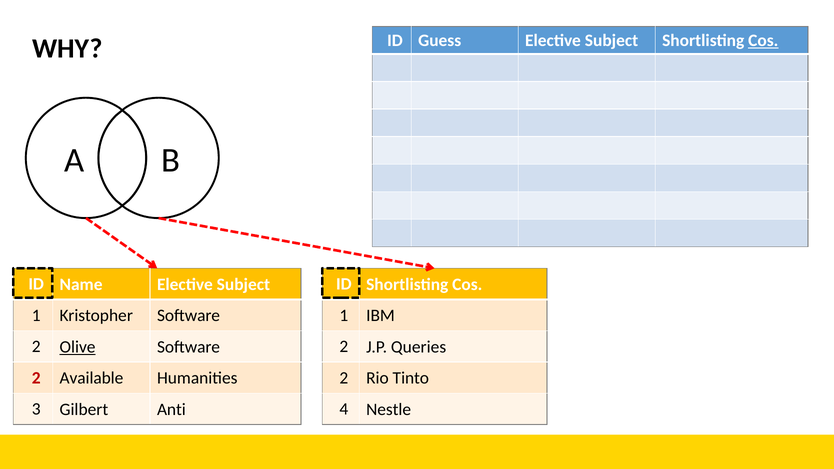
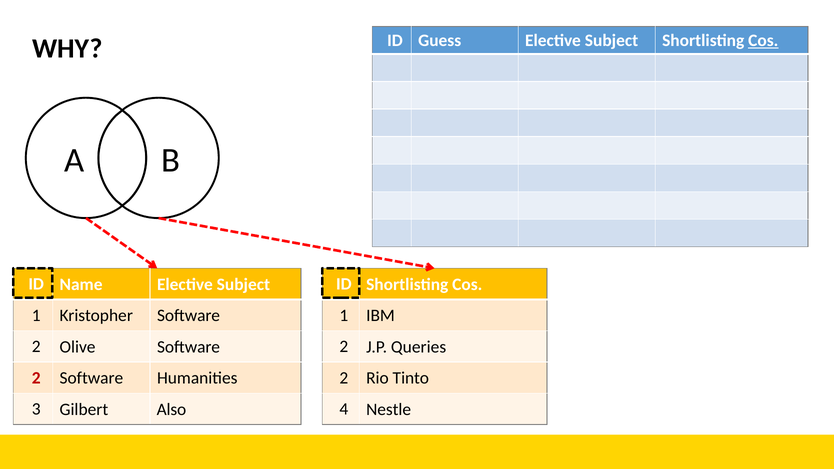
Olive underline: present -> none (78, 347)
2 Available: Available -> Software (91, 378)
Anti: Anti -> Also (171, 410)
